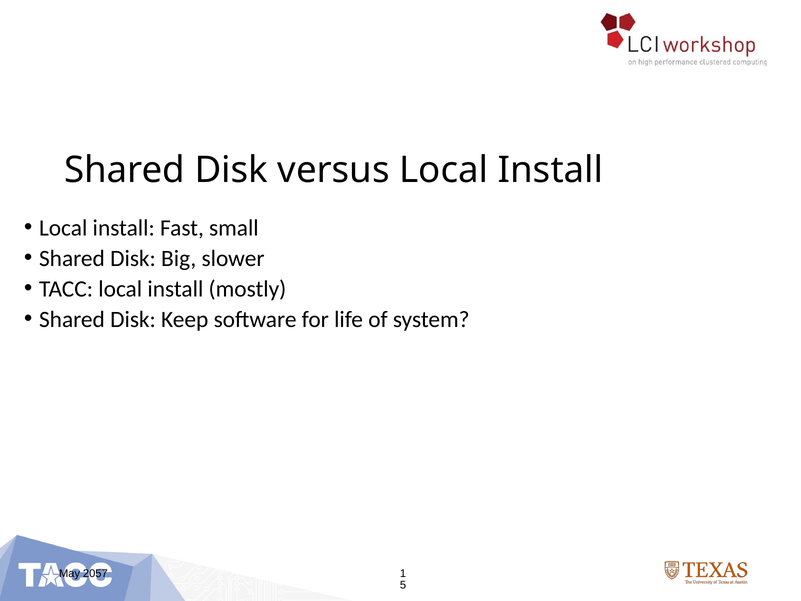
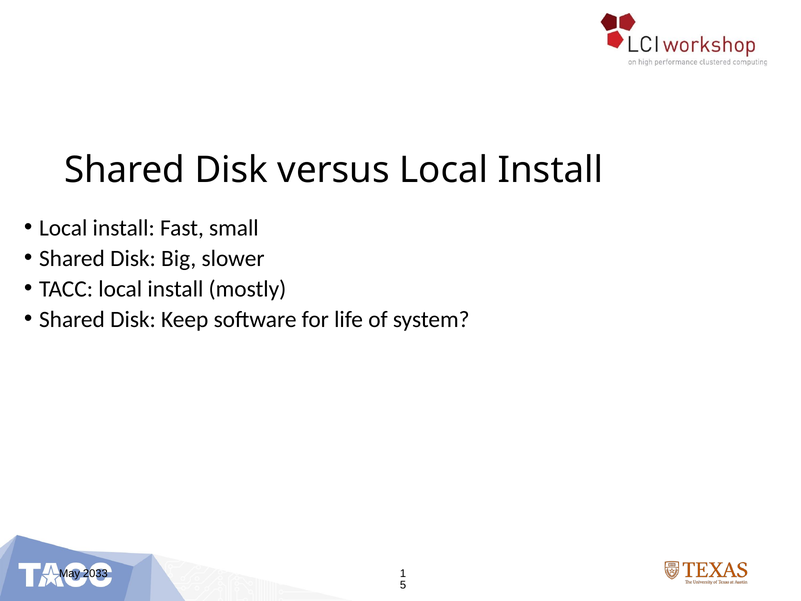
2057: 2057 -> 2033 (95, 574)
